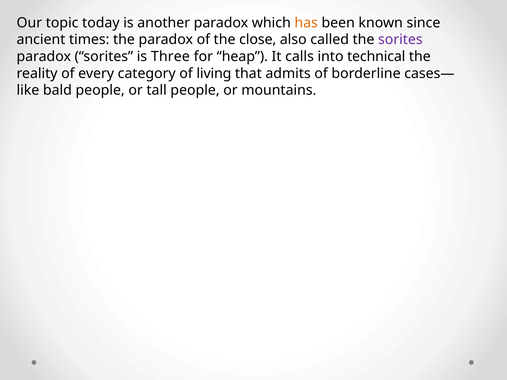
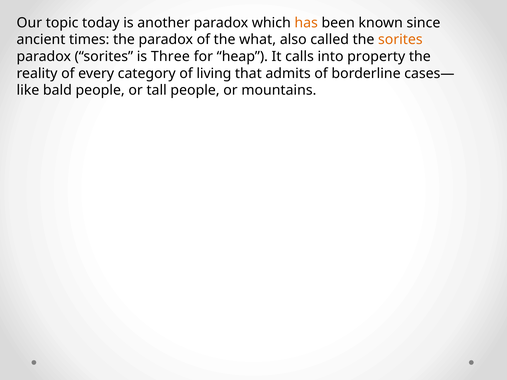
close: close -> what (258, 40)
sorites colour: purple -> orange (400, 40)
technical: technical -> property (376, 57)
